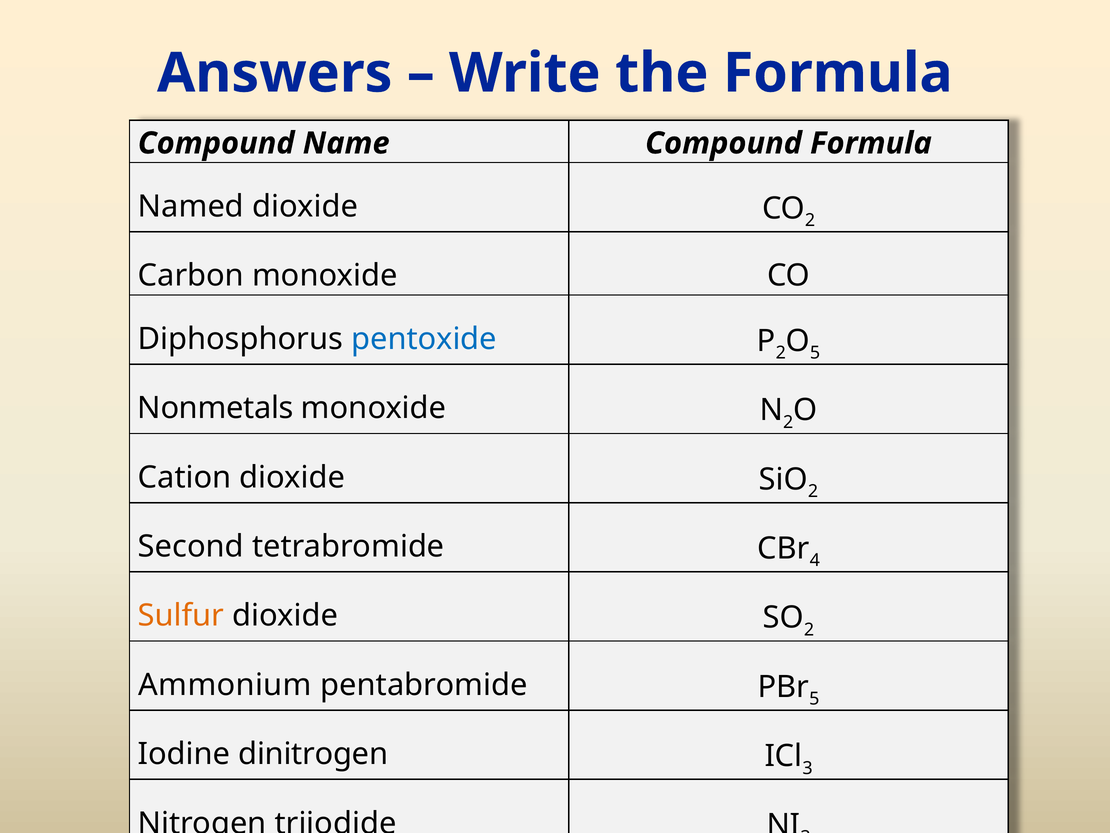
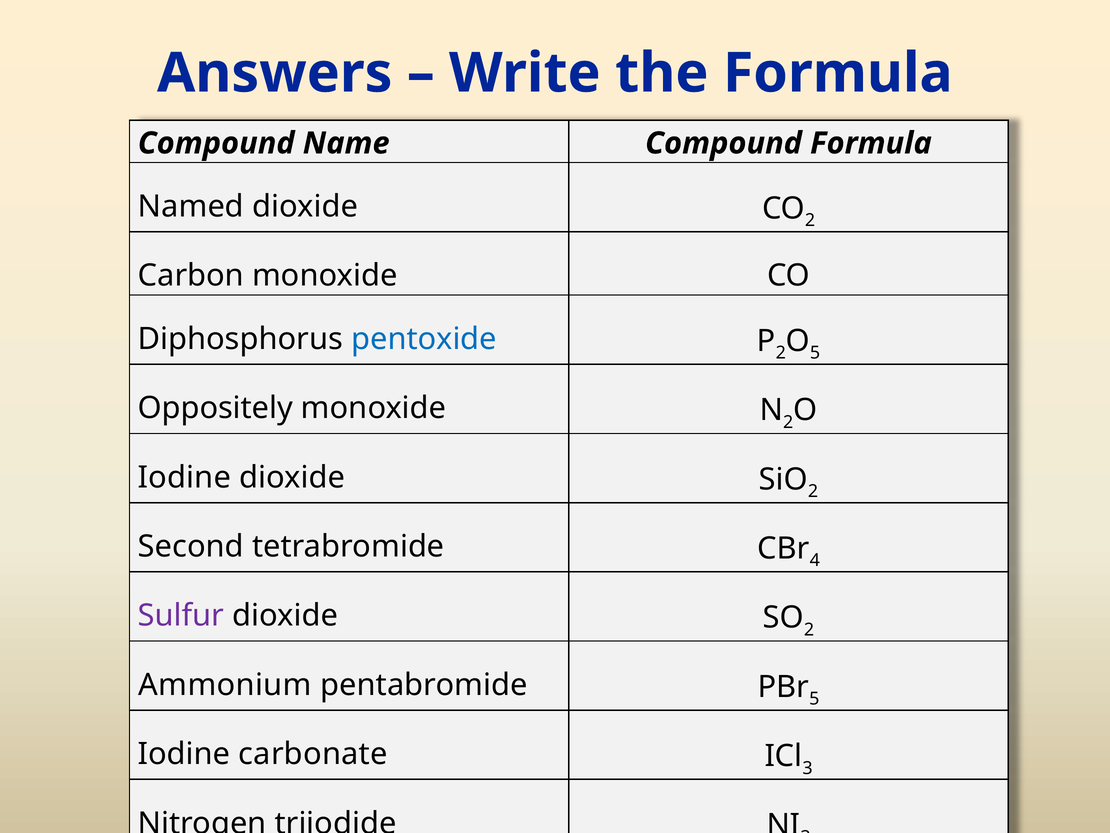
Nonmetals: Nonmetals -> Oppositely (215, 408)
Cation: Cation -> Iodine (184, 477)
Sulfur colour: orange -> purple (181, 615)
Iodine dinitrogen: dinitrogen -> carbonate (313, 754)
